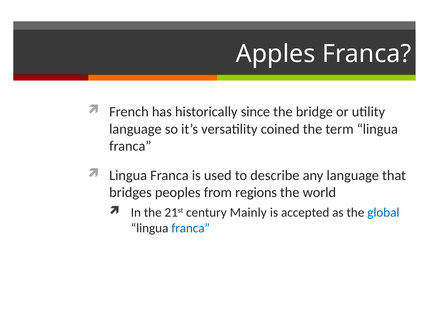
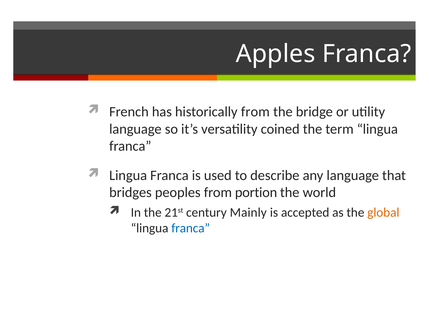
historically since: since -> from (255, 112)
regions: regions -> portion (256, 192)
global colour: blue -> orange (383, 212)
